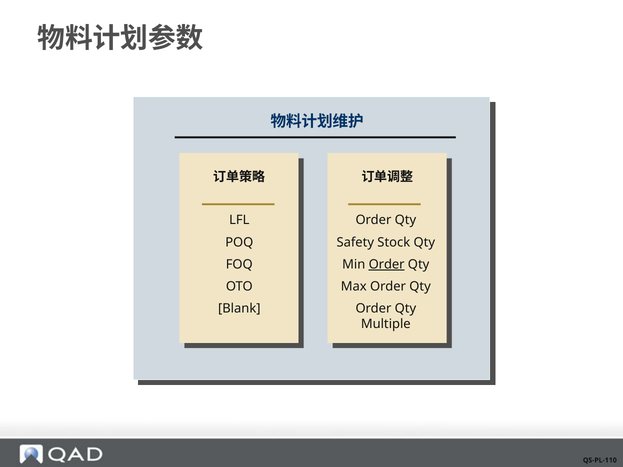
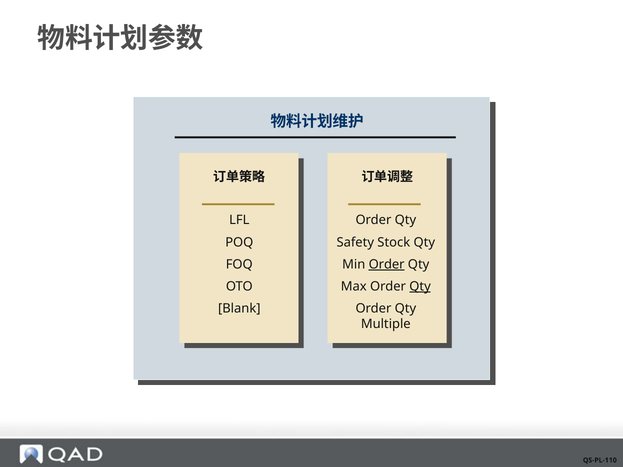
Qty underline: none -> present (420, 287)
